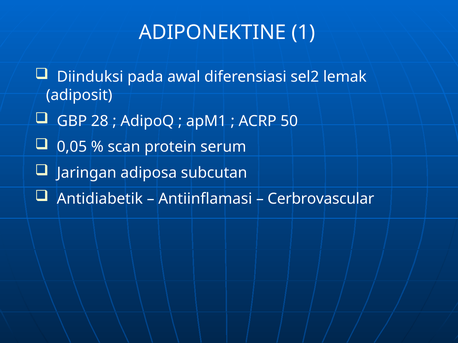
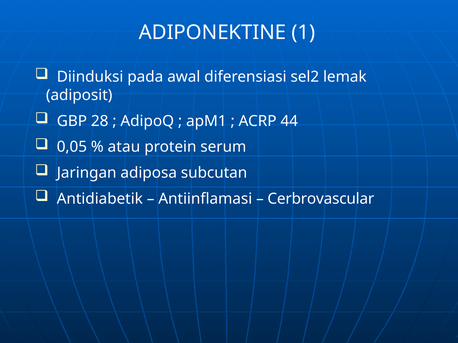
50: 50 -> 44 (289, 121)
scan: scan -> atau (124, 147)
